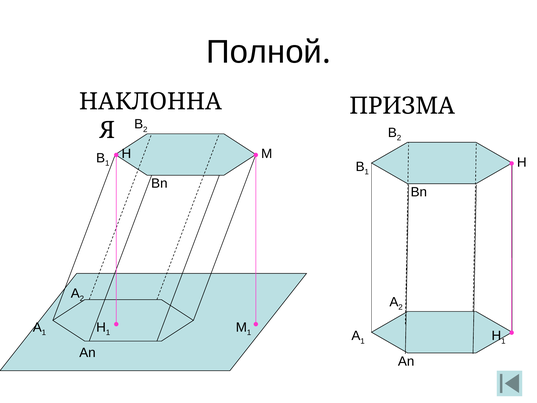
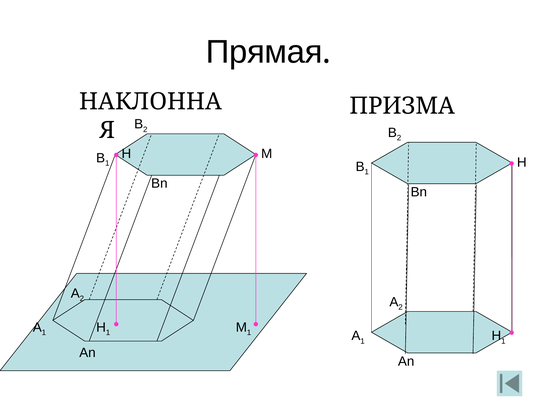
Полной: Полной -> Прямая (264, 52)
